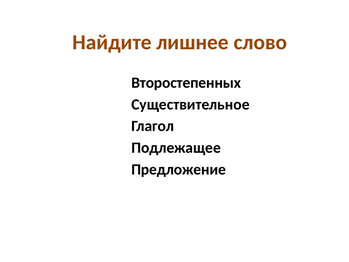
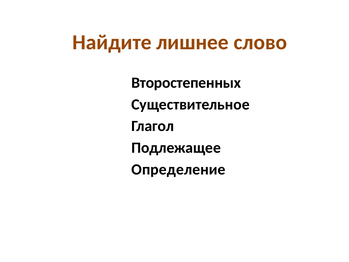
Предложение: Предложение -> Определение (178, 169)
